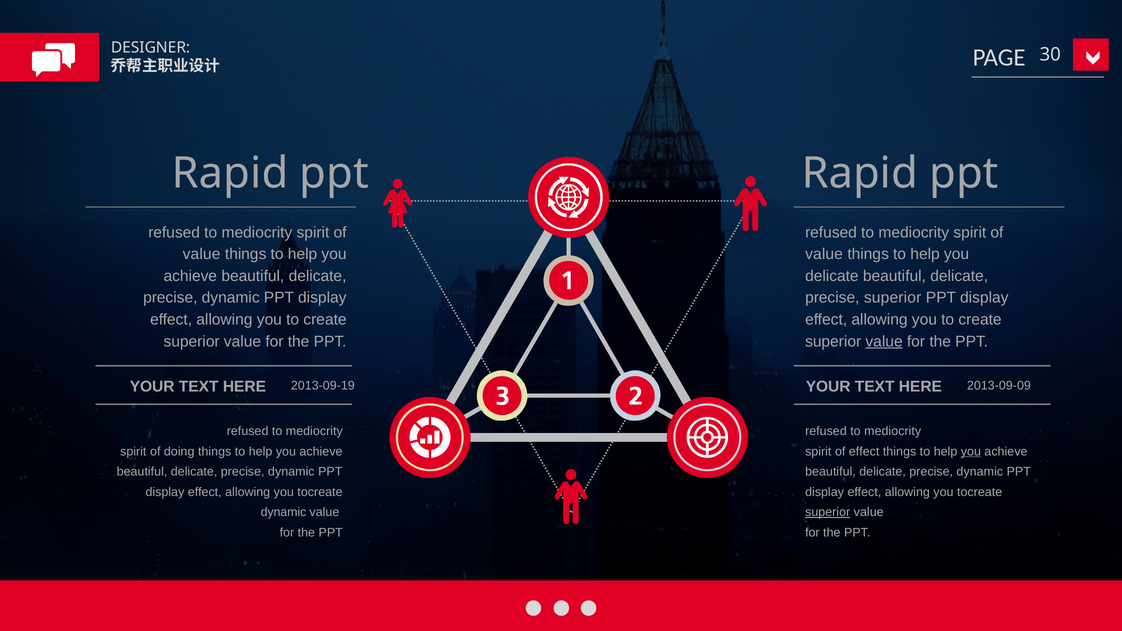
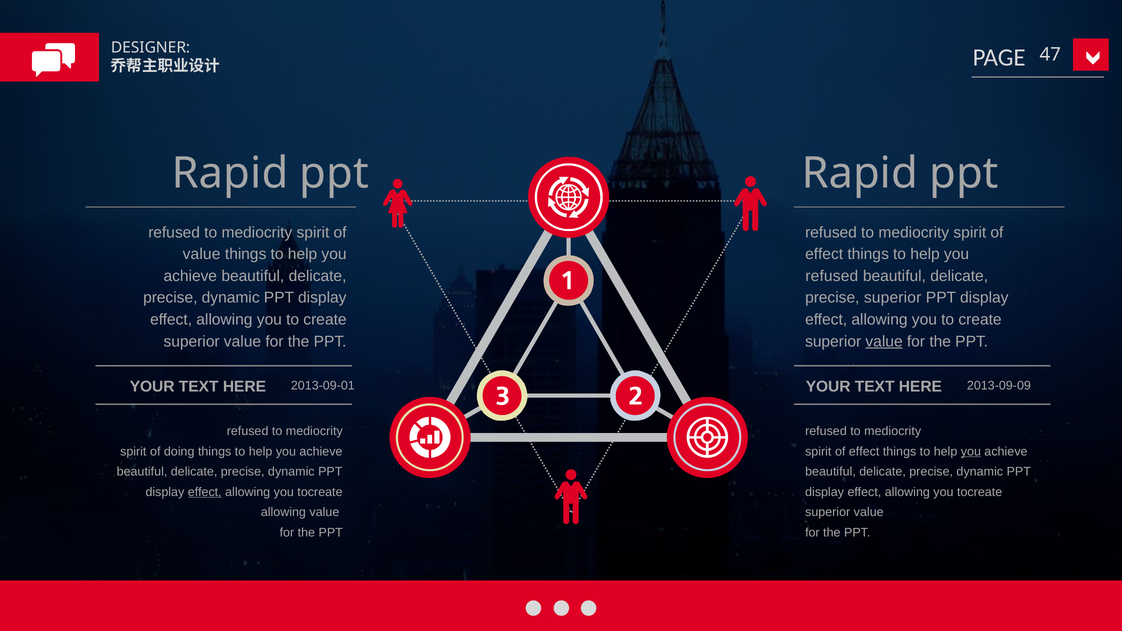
30: 30 -> 47 (1050, 54)
value: value -> effect (824, 254)
delicate: delicate -> refused (832, 276)
2013-09-19: 2013-09-19 -> 2013-09-01 (323, 386)
effect underline: none -> present (205, 492)
dynamic: dynamic -> allowing (283, 512)
superior underline: present -> none (828, 512)
